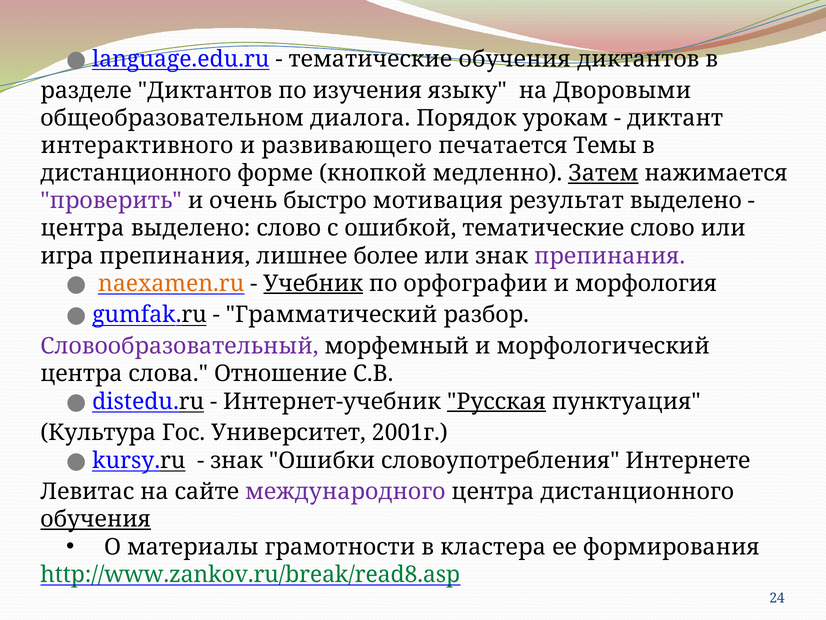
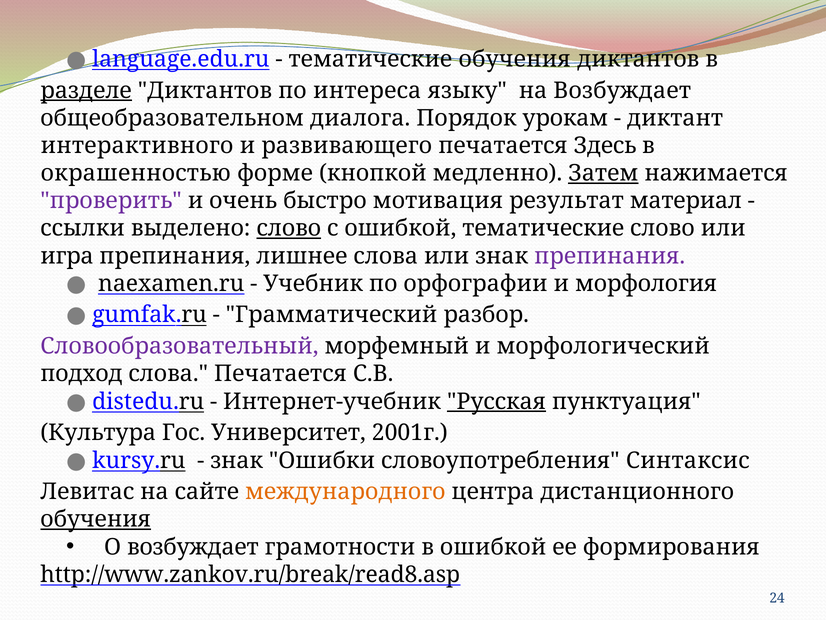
разделе underline: none -> present (86, 90)
изучения: изучения -> интереса (367, 90)
на Дворовыми: Дворовыми -> Возбуждает (622, 90)
Темы: Темы -> Здесь (605, 146)
дистанционного: дистанционного -> окрашенностью (136, 173)
результат выделено: выделено -> материал (686, 201)
центра: центра -> ссылки (83, 228)
слово underline: none -> present (289, 228)
лишнее более: более -> слова (386, 256)
naexamen.ru colour: orange -> black (171, 283)
Учебник underline: present -> none (313, 283)
центра: центра -> подход (82, 374)
слова Отношение: Отношение -> Печатается (280, 374)
Интернете: Интернете -> Синтаксис (688, 460)
международного colour: purple -> orange (345, 491)
О материалы: материалы -> возбуждает (193, 547)
в кластера: кластера -> ошибкой (493, 547)
http://www.zankov.ru/break/read8.asp colour: green -> black (250, 574)
